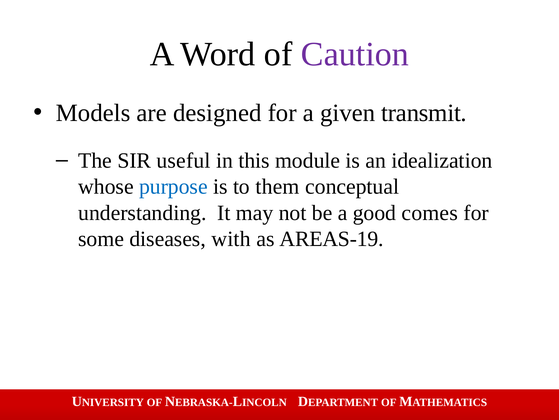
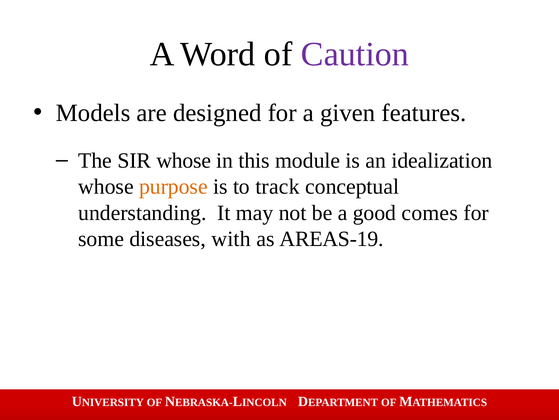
transmit: transmit -> features (424, 113)
SIR useful: useful -> whose (184, 160)
purpose colour: blue -> orange (173, 186)
them: them -> track (277, 186)
